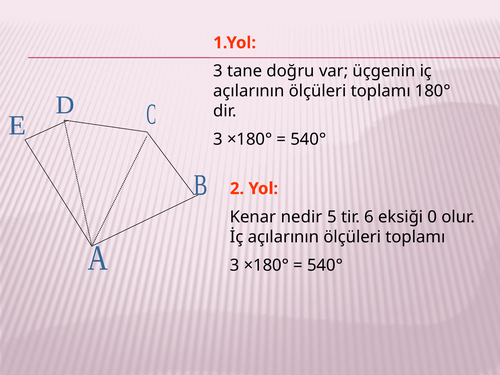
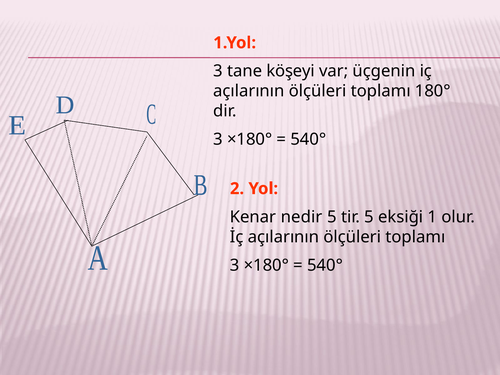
doğru: doğru -> köşeyi (291, 71)
tir 6: 6 -> 5 (369, 217)
0: 0 -> 1 (432, 217)
